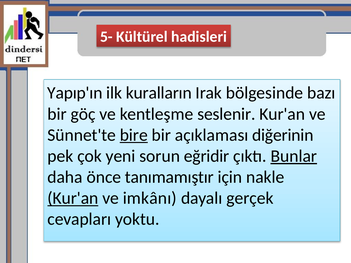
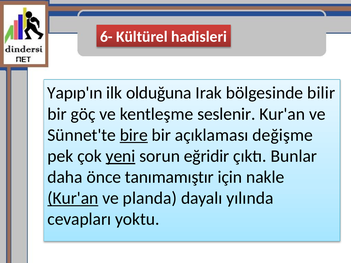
5-: 5- -> 6- (106, 37)
kuralların: kuralların -> olduğuna (159, 93)
bazı: bazı -> bilir (321, 93)
diğerinin: diğerinin -> değişme (283, 135)
yeni underline: none -> present (121, 156)
Bunlar underline: present -> none (294, 156)
imkânı: imkânı -> planda (150, 198)
gerçek: gerçek -> yılında (250, 198)
